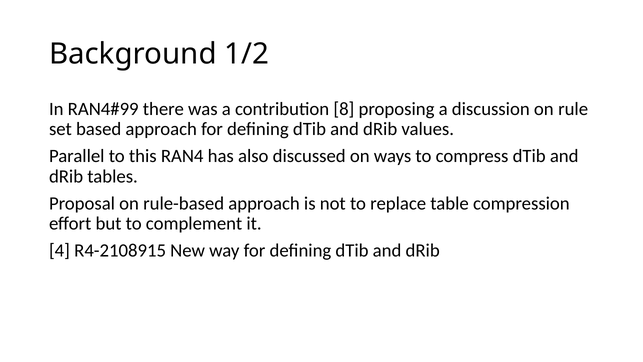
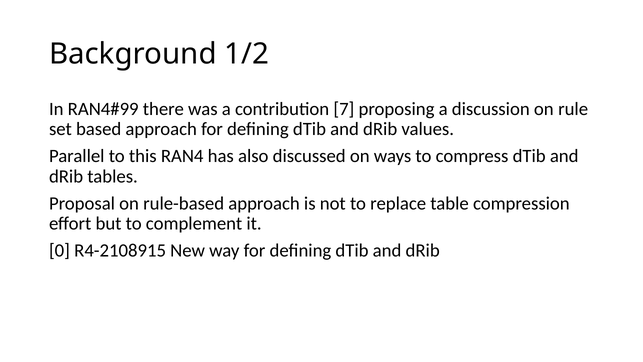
8: 8 -> 7 (344, 109)
4: 4 -> 0 (59, 250)
